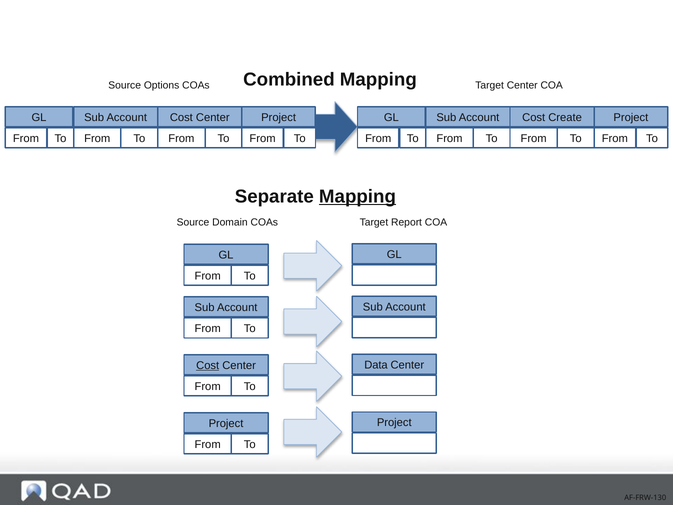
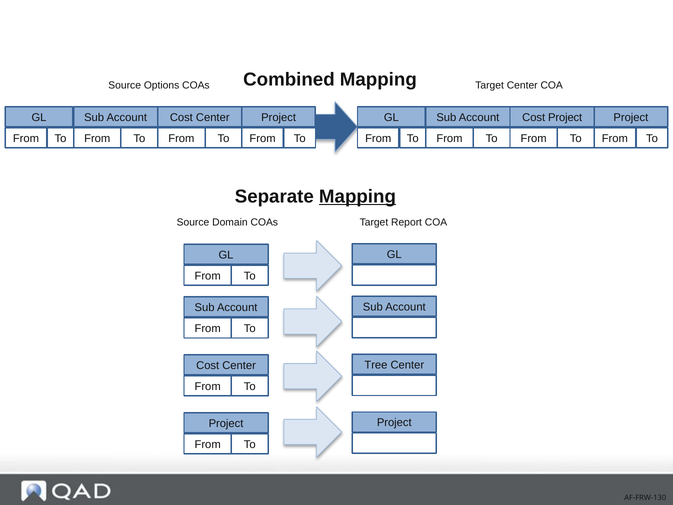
Cost Create: Create -> Project (565, 118)
Data: Data -> Tree (376, 365)
Cost underline: present -> none (208, 365)
